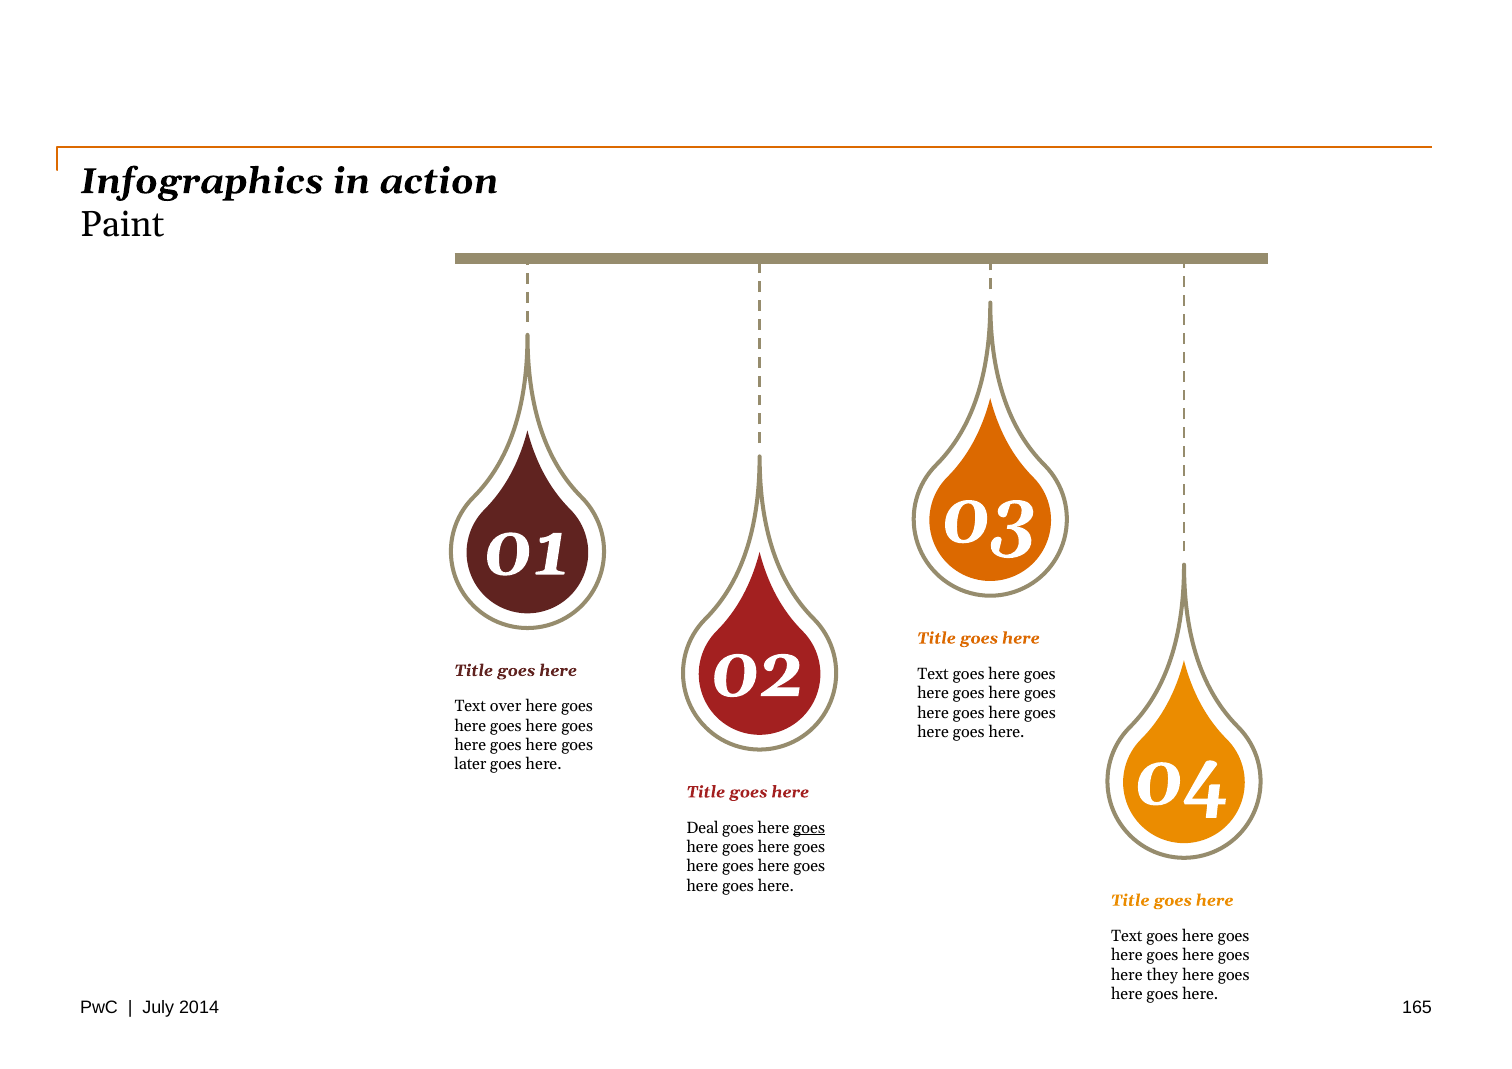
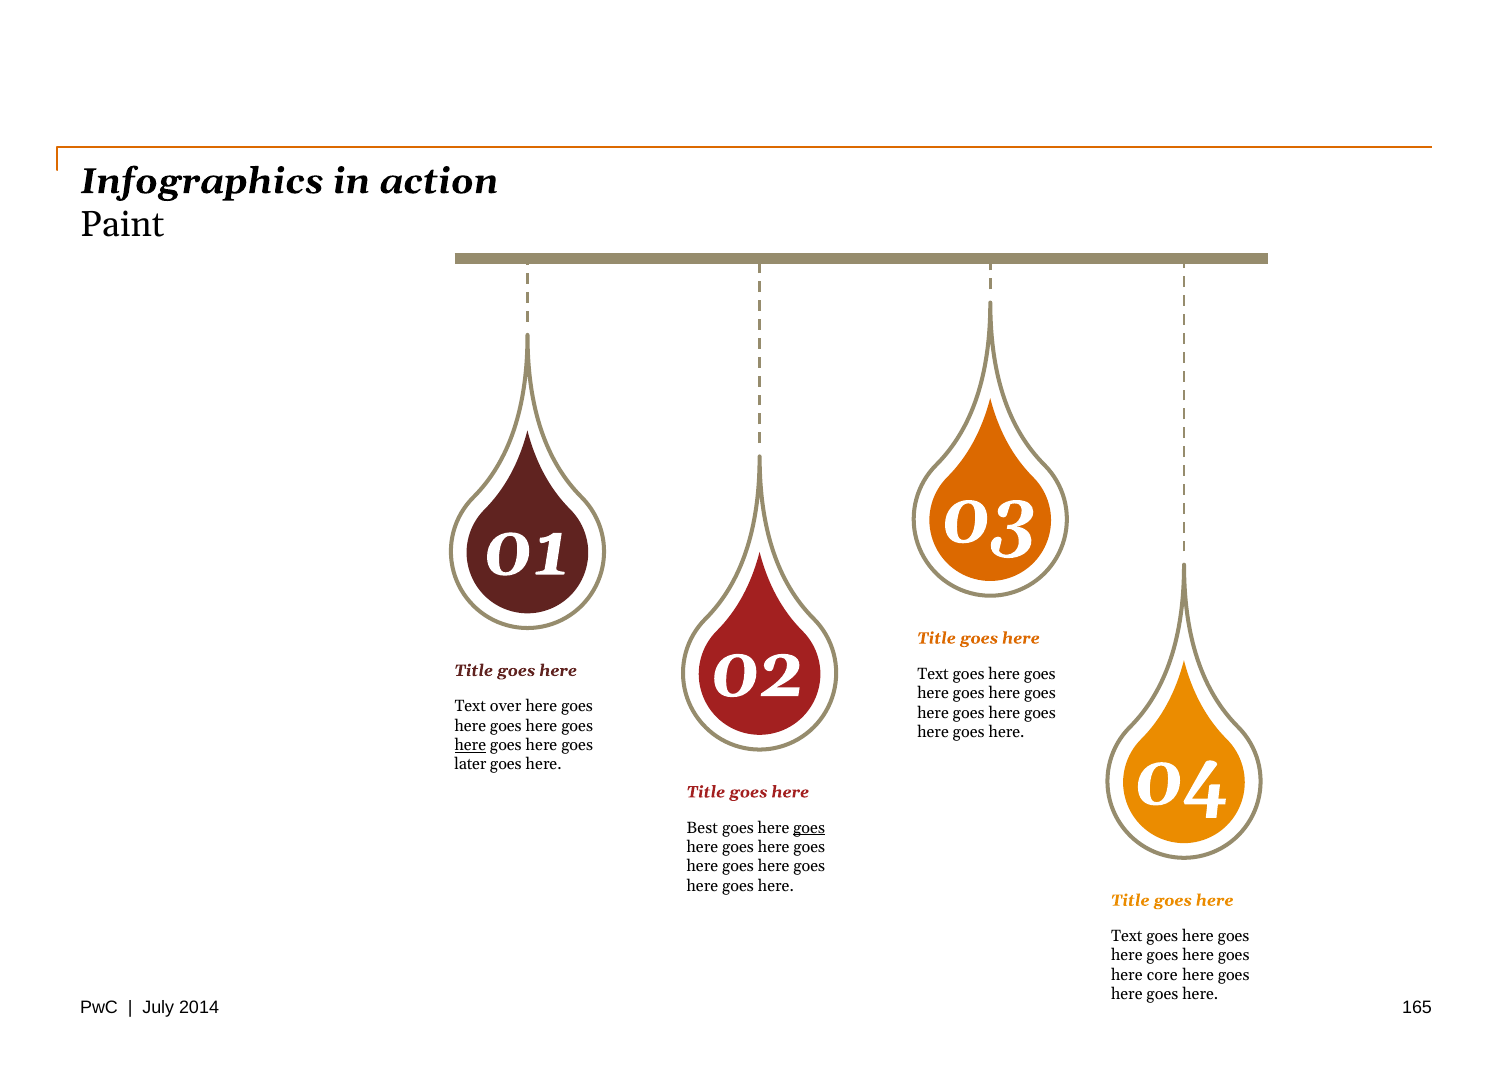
here underline: none -> present (470, 745)
Deal: Deal -> Best (702, 828)
they: they -> core (1162, 975)
